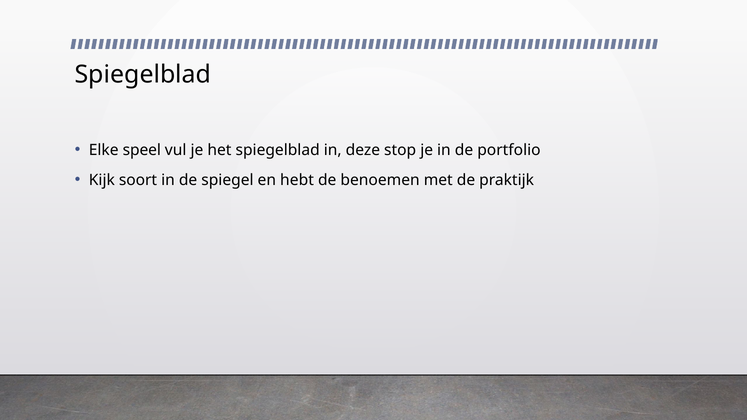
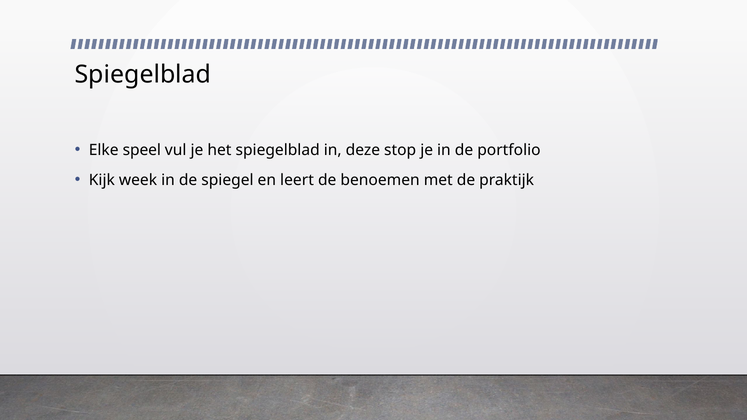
soort: soort -> week (138, 180)
hebt: hebt -> leert (297, 180)
